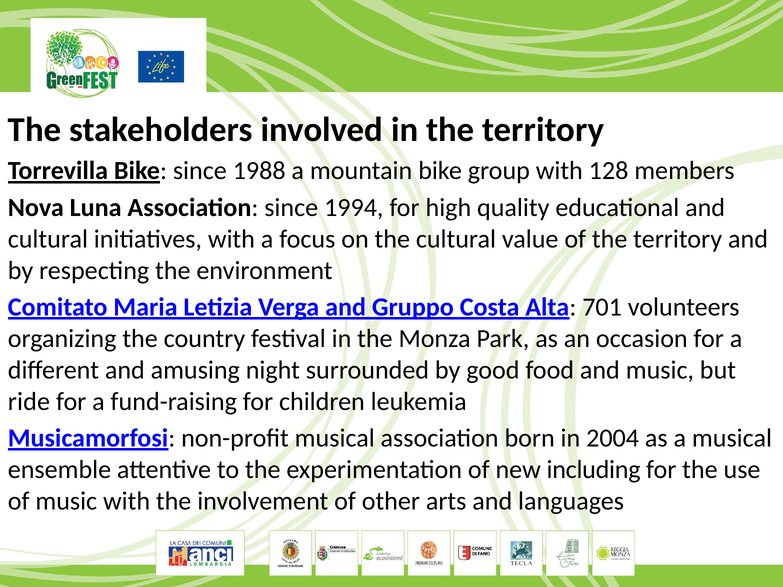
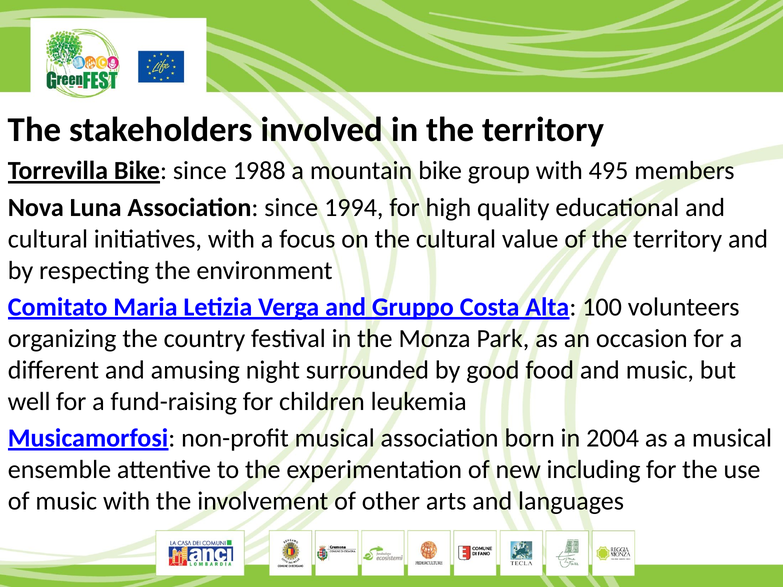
128: 128 -> 495 (609, 171)
701: 701 -> 100 (602, 307)
ride: ride -> well (29, 402)
